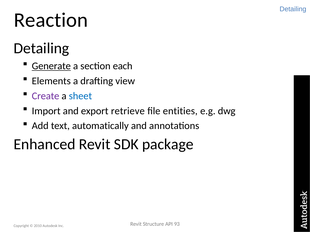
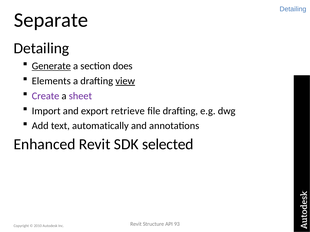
Reaction: Reaction -> Separate (51, 20)
each: each -> does (123, 66)
view underline: none -> present (125, 81)
sheet colour: blue -> purple (80, 96)
file entities: entities -> drafting (180, 111)
package: package -> selected (168, 145)
